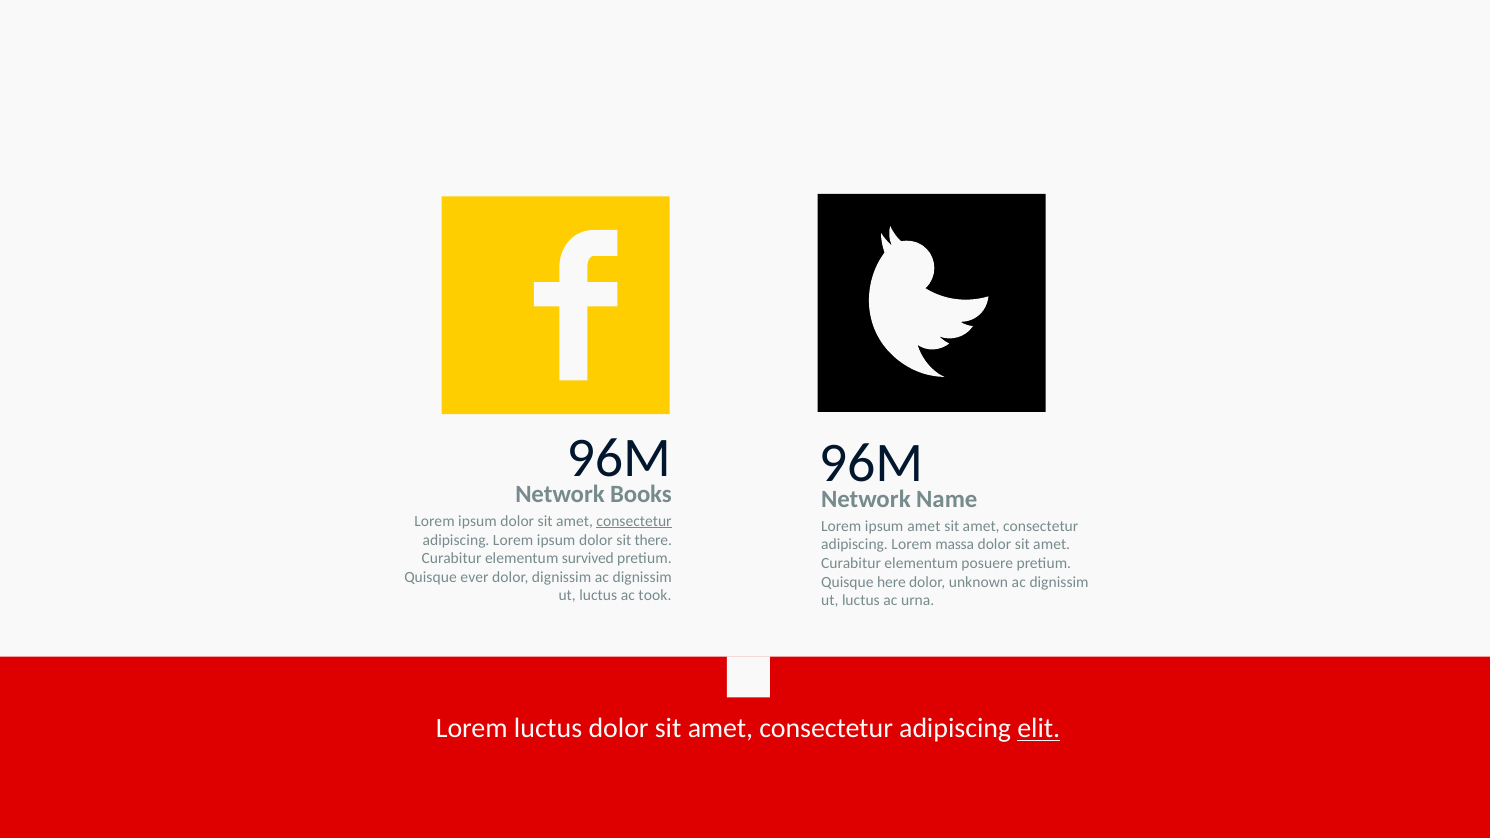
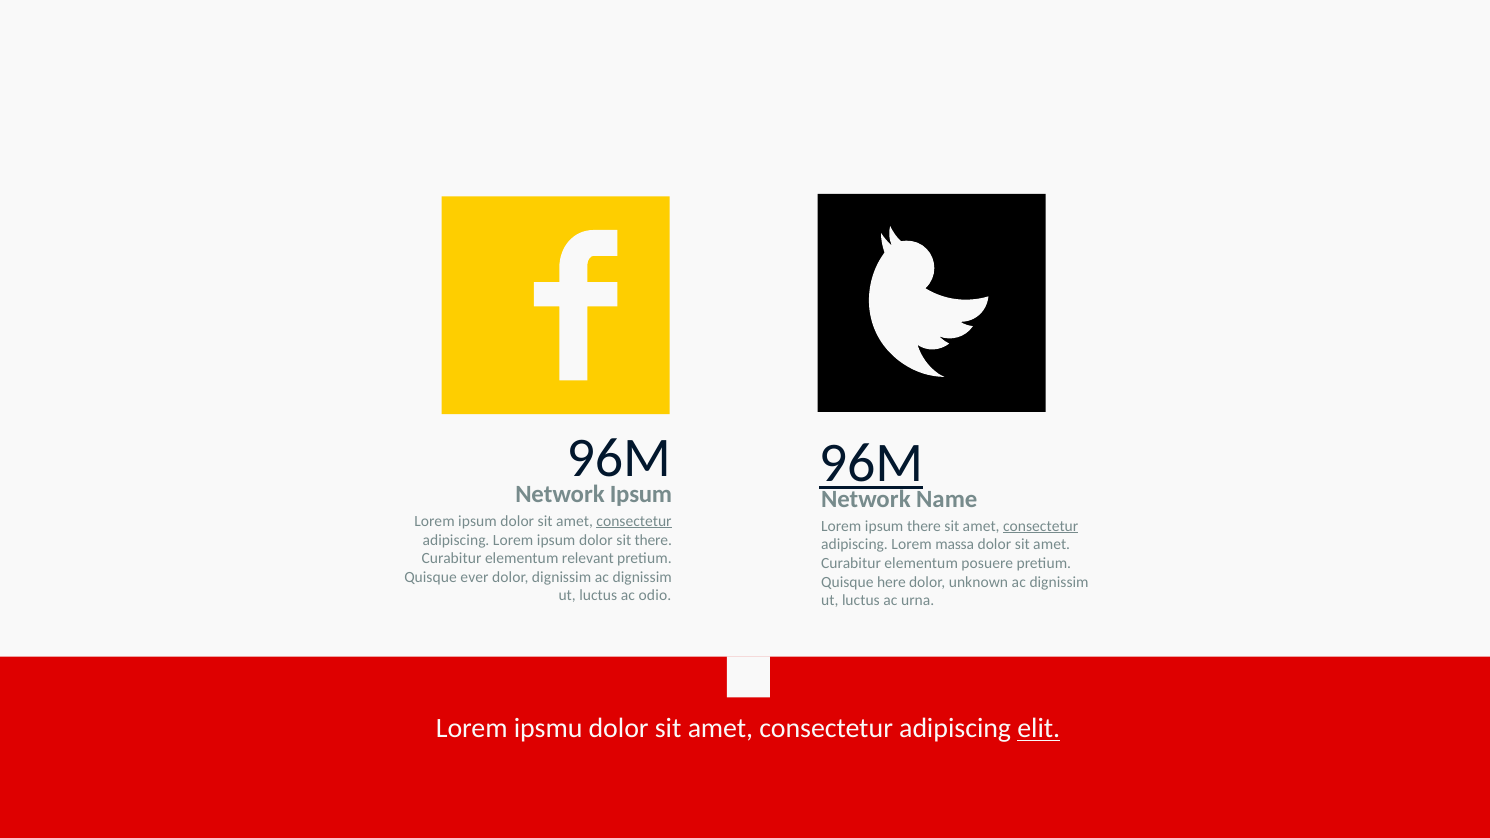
96M underline: none -> present (871, 464)
Network Books: Books -> Ipsum (641, 495)
ipsum amet: amet -> there (924, 526)
consectetur underline: none -> present (1041, 526)
survived: survived -> relevant (588, 559)
took: took -> odio (655, 596)
Lorem luctus: luctus -> ipsmu (548, 729)
